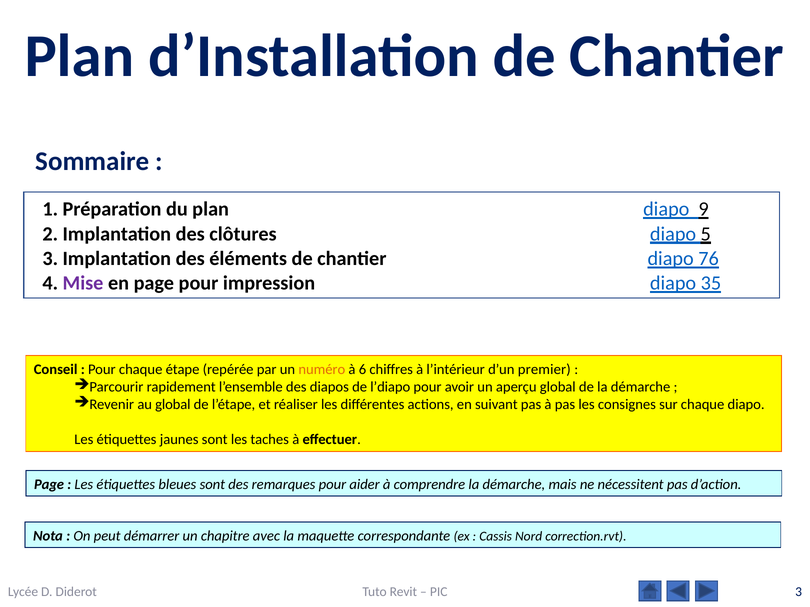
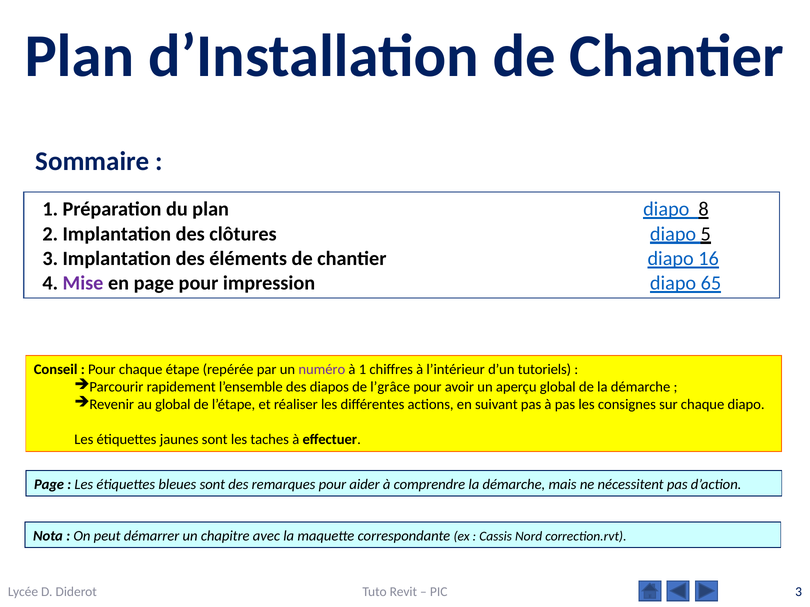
9: 9 -> 8 (704, 209)
76: 76 -> 16 (709, 259)
35: 35 -> 65 (711, 284)
numéro colour: orange -> purple (322, 370)
à 6: 6 -> 1 (362, 370)
premier: premier -> tutoriels (544, 370)
l’diapo: l’diapo -> l’grâce (390, 387)
